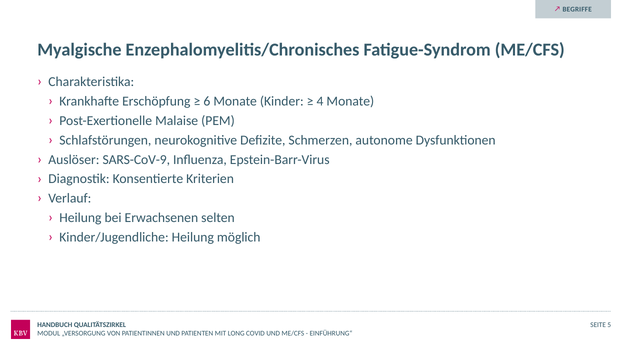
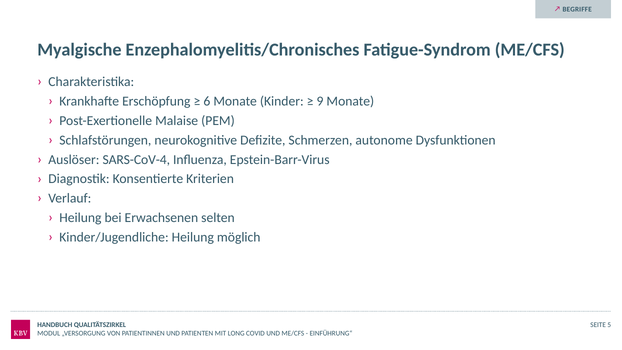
4: 4 -> 9 (320, 101)
SARS-CoV-9: SARS-CoV-9 -> SARS-CoV-4 (136, 160)
